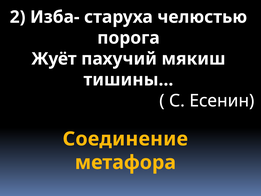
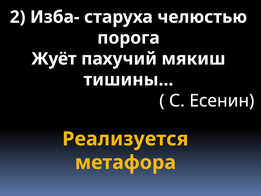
Соединение: Соединение -> Реализуется (125, 139)
